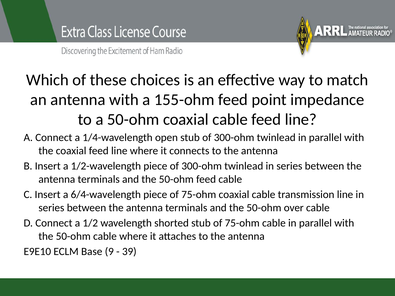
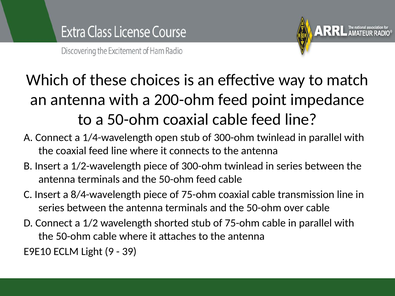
155-ohm: 155-ohm -> 200-ohm (184, 100)
6/4-wavelength: 6/4-wavelength -> 8/4-wavelength (106, 195)
Base: Base -> Light (92, 252)
